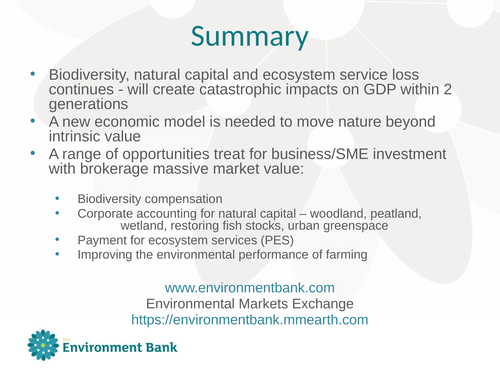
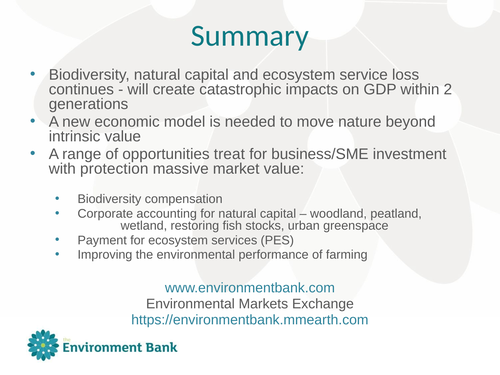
brokerage: brokerage -> protection (114, 169)
